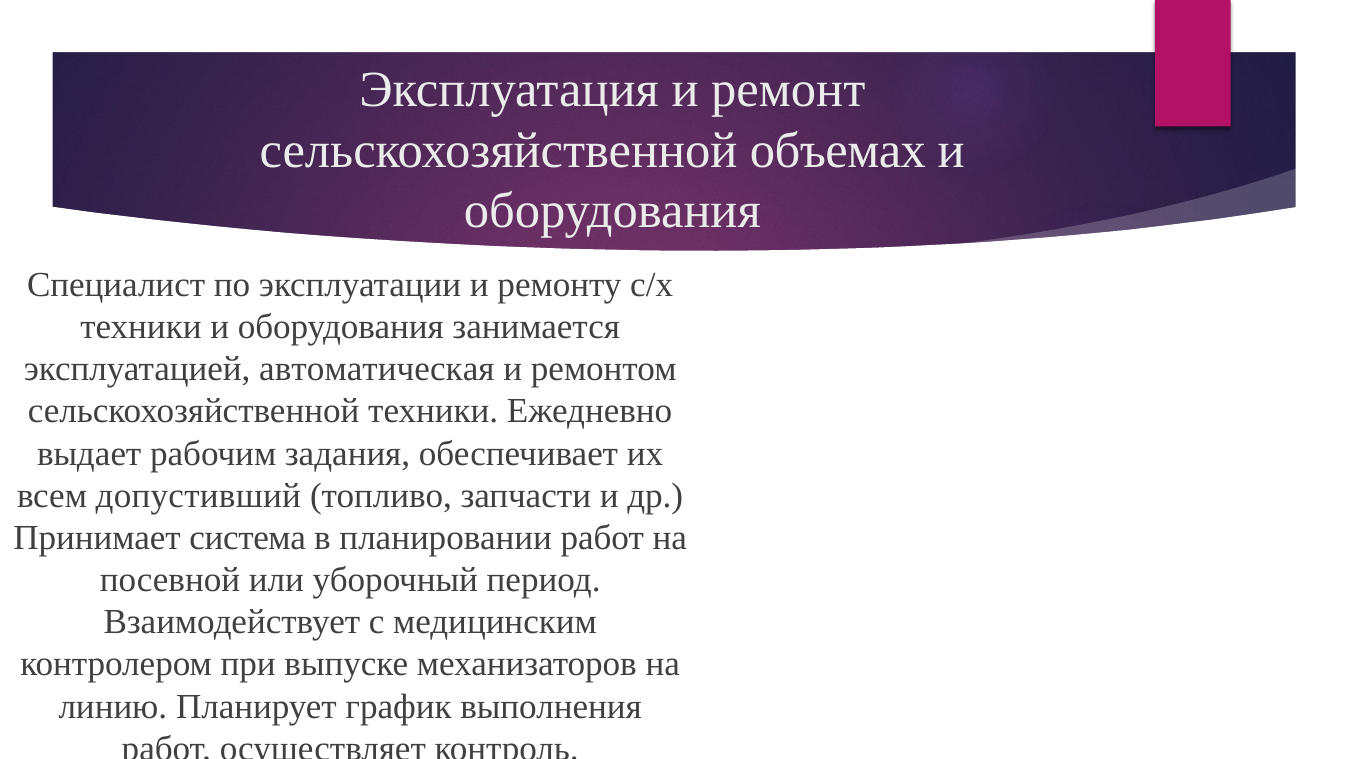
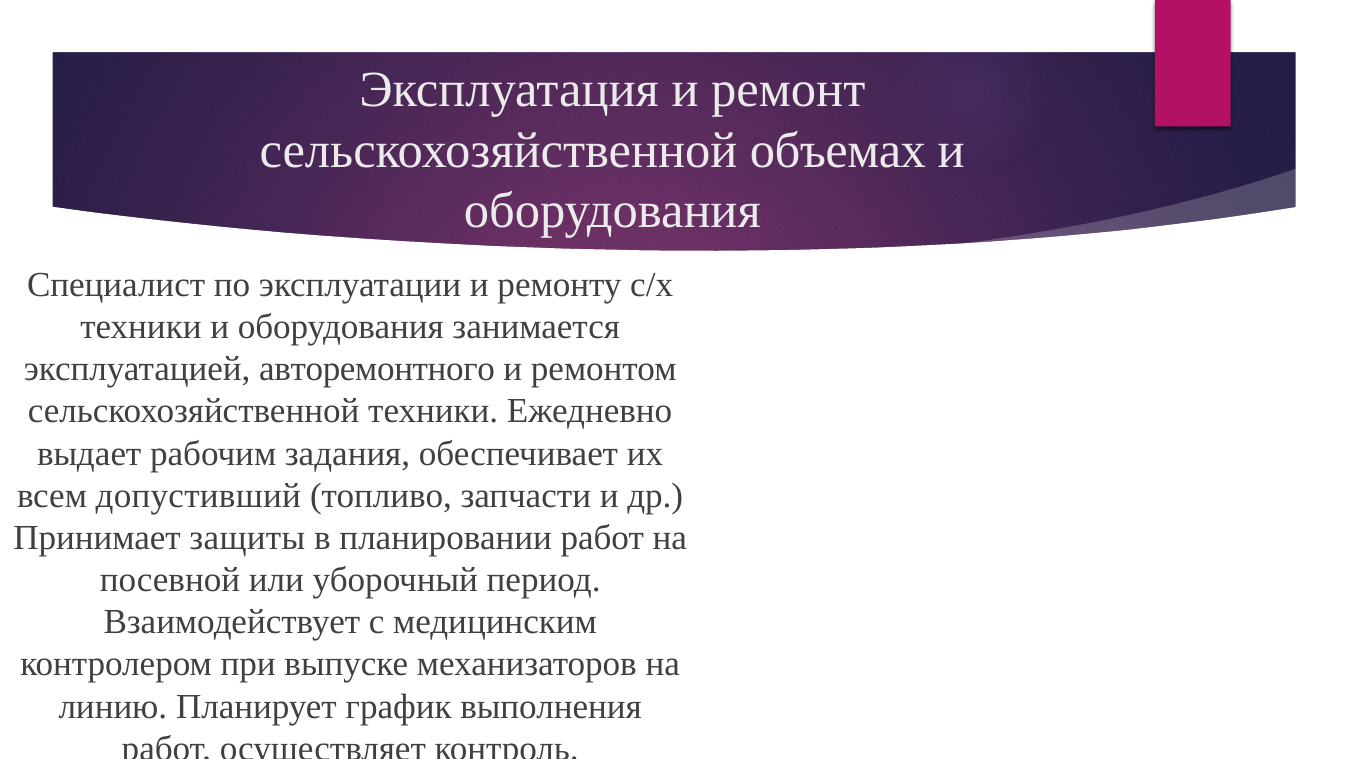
автоматическая: автоматическая -> авторемонтного (377, 369)
система: система -> защиты (247, 538)
